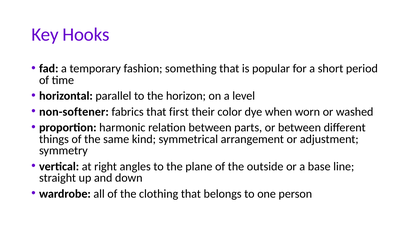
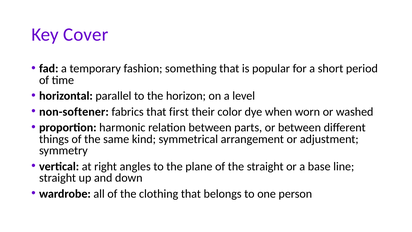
Hooks: Hooks -> Cover (86, 35)
the outside: outside -> straight (265, 166)
